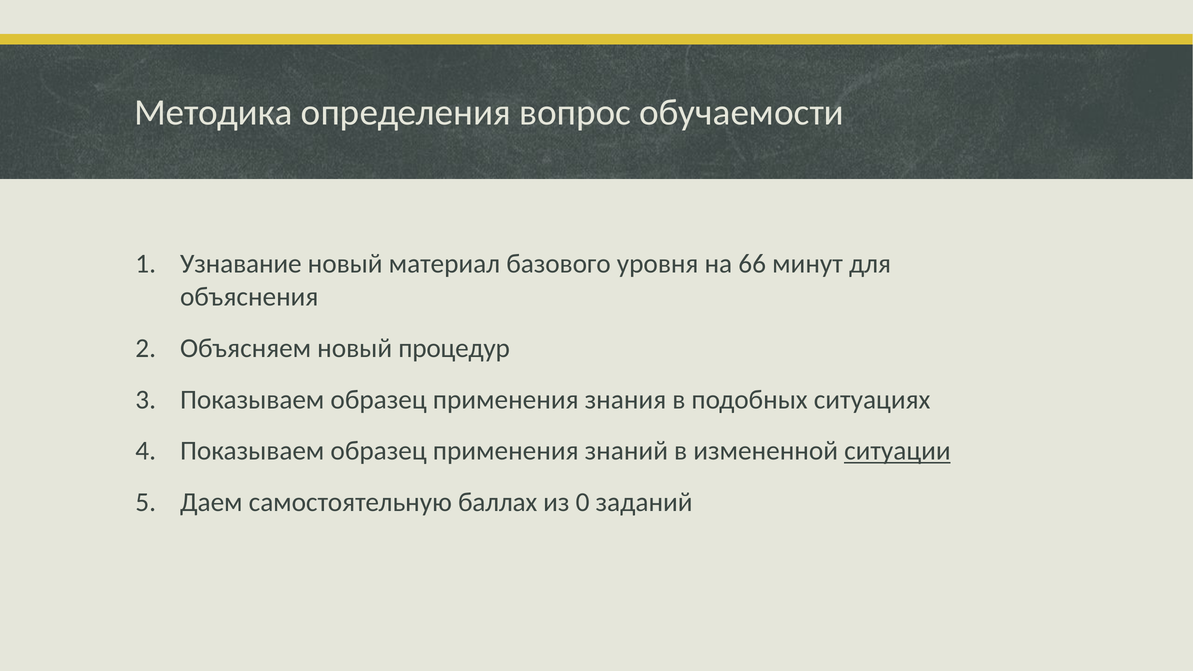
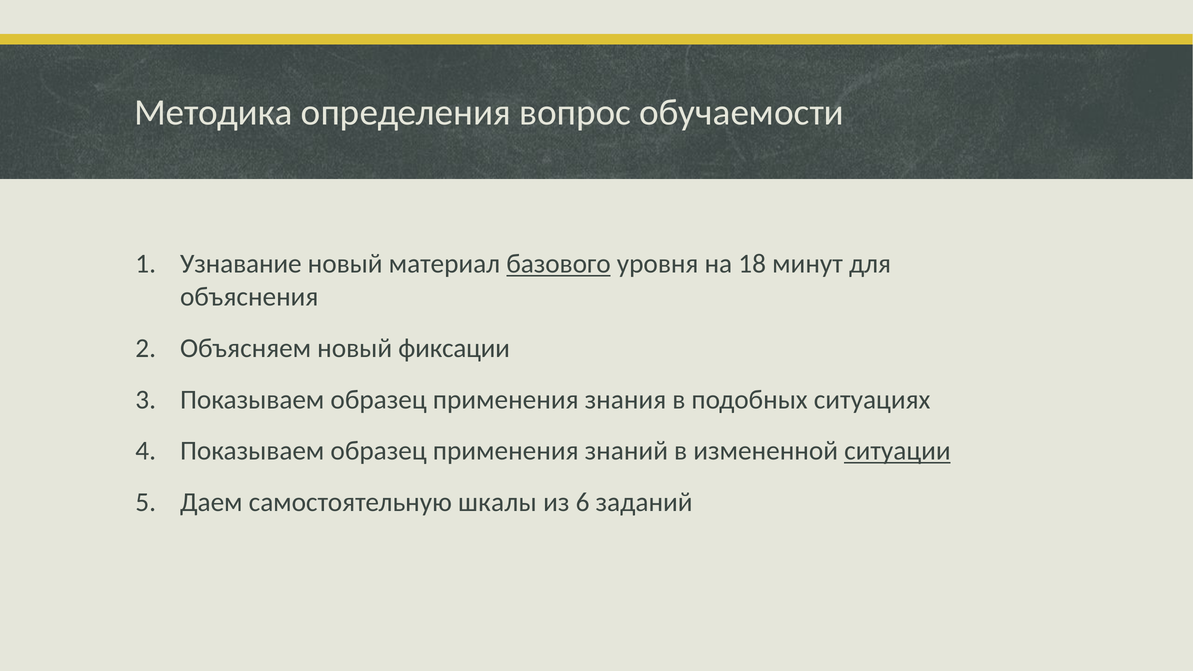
базового underline: none -> present (559, 264)
66: 66 -> 18 (752, 264)
процедур: процедур -> фиксации (454, 348)
баллах: баллах -> шкалы (497, 502)
0: 0 -> 6 (583, 502)
